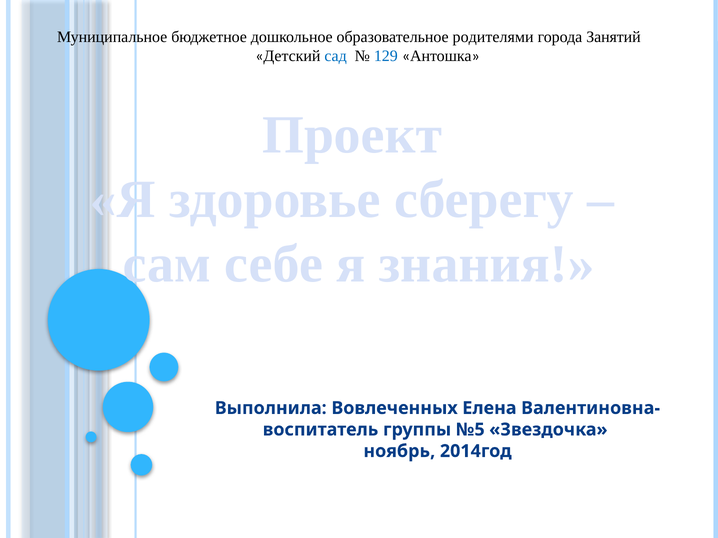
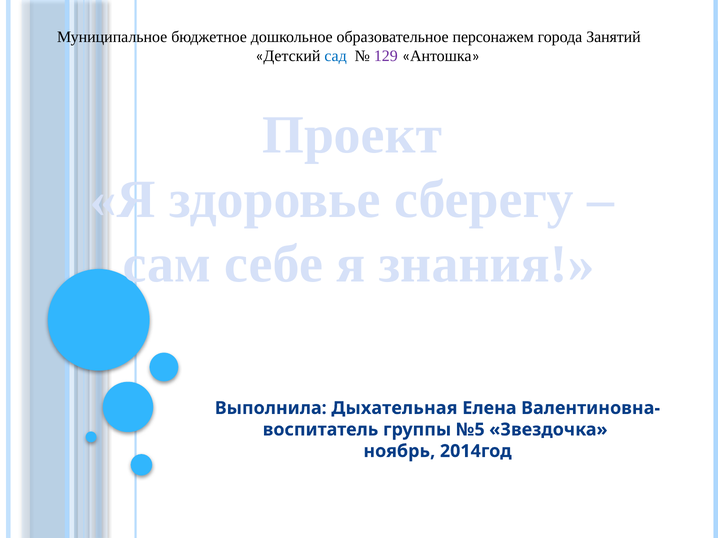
родителями: родителями -> персонажем (493, 37)
129 colour: blue -> purple (386, 56)
Вовлеченных: Вовлеченных -> Дыхательная (394, 408)
